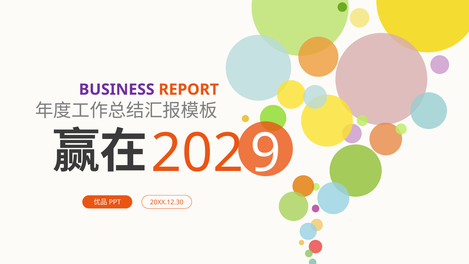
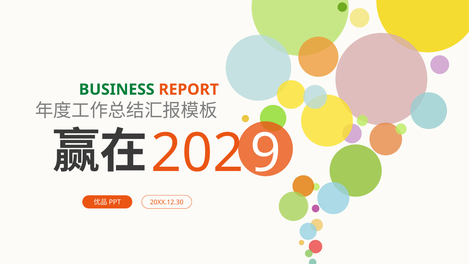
BUSINESS colour: purple -> green (117, 89)
